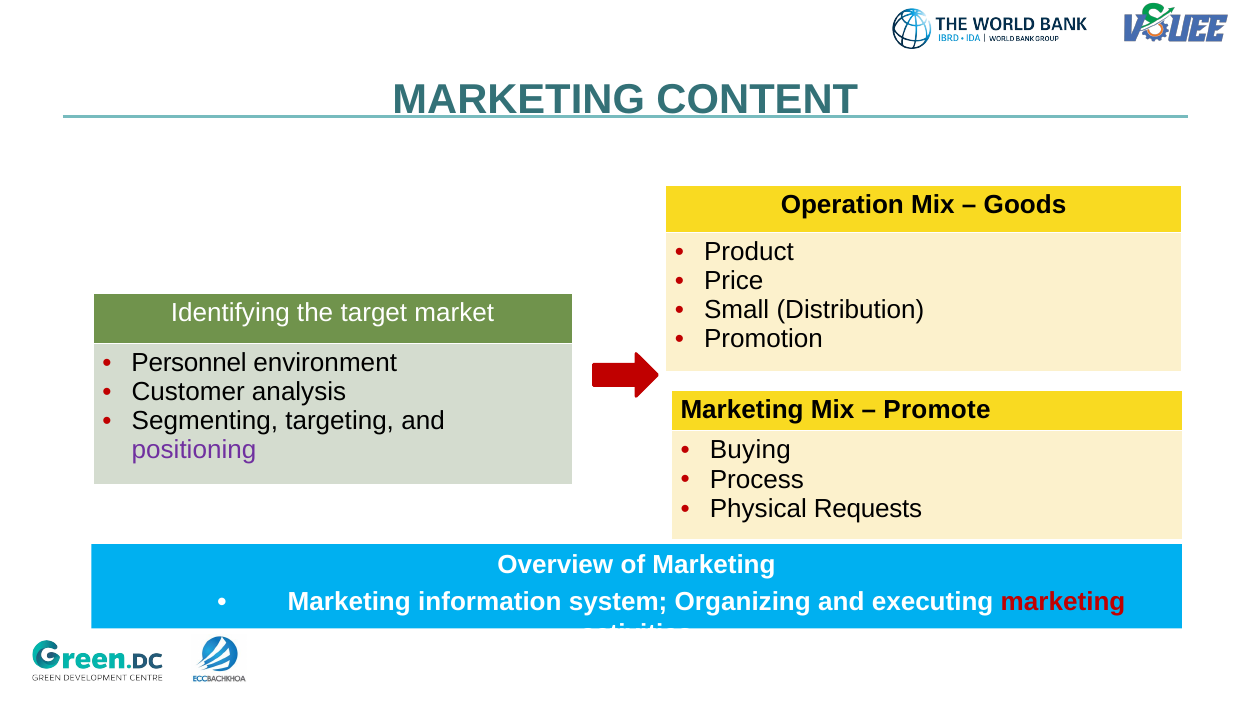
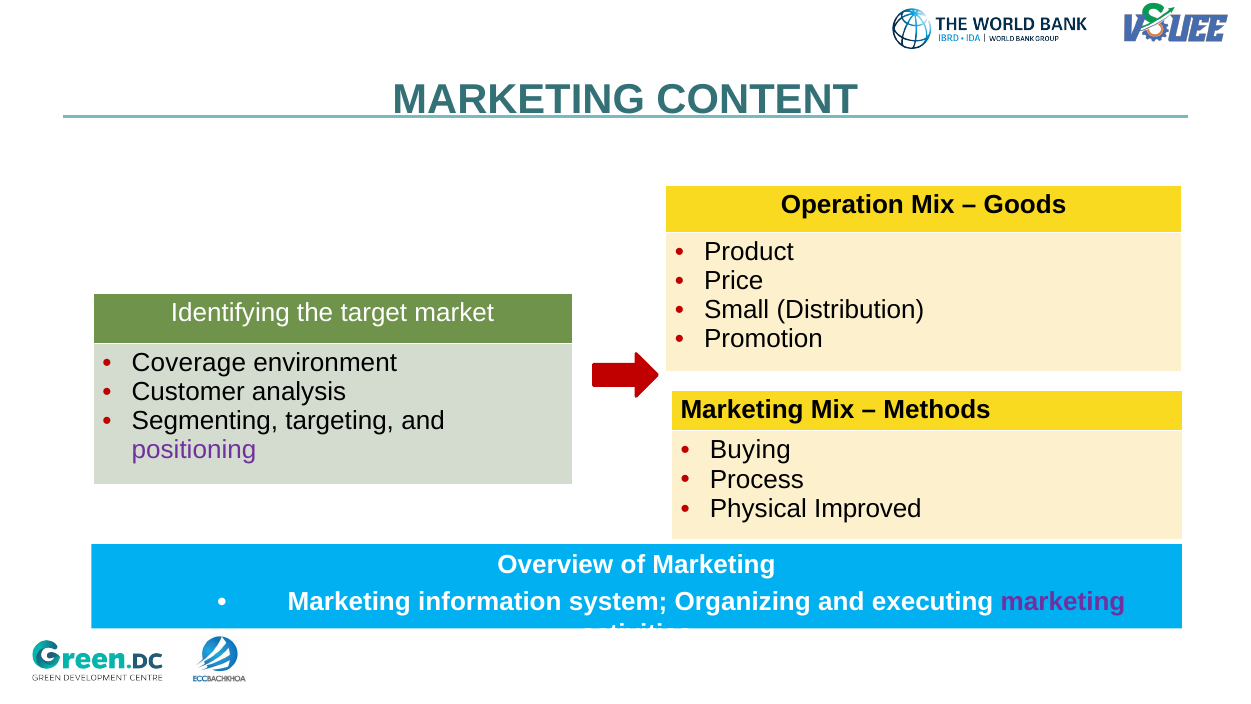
Personnel: Personnel -> Coverage (189, 363)
Promote: Promote -> Methods (937, 410)
Requests: Requests -> Improved (868, 508)
marketing colour: red -> purple (1063, 602)
